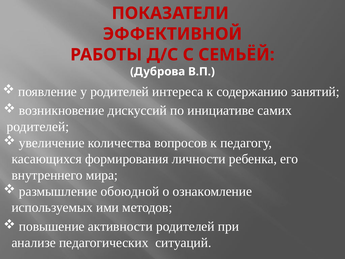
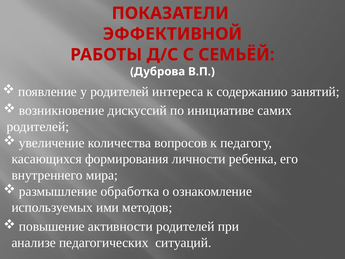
обоюдной: обоюдной -> обработка (130, 191)
